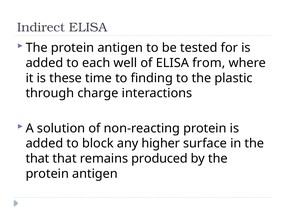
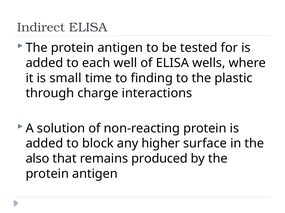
from: from -> wells (209, 63)
these: these -> small (66, 78)
that: that -> also (37, 159)
